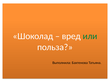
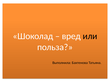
или colour: green -> black (90, 36)
